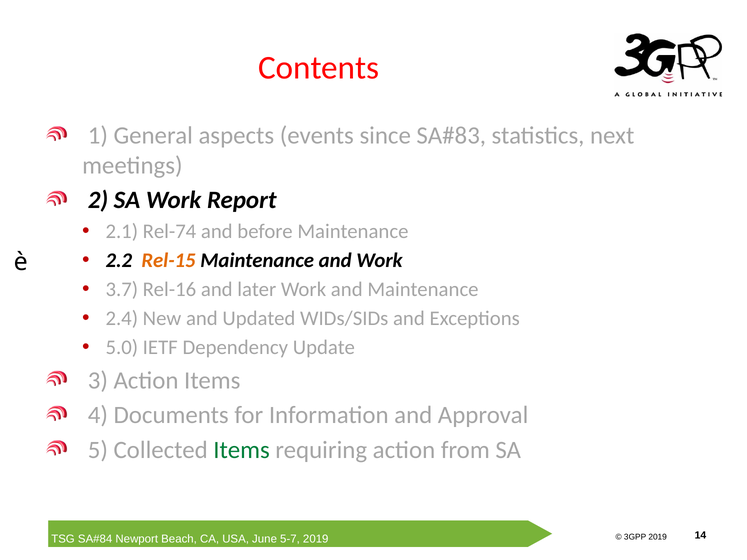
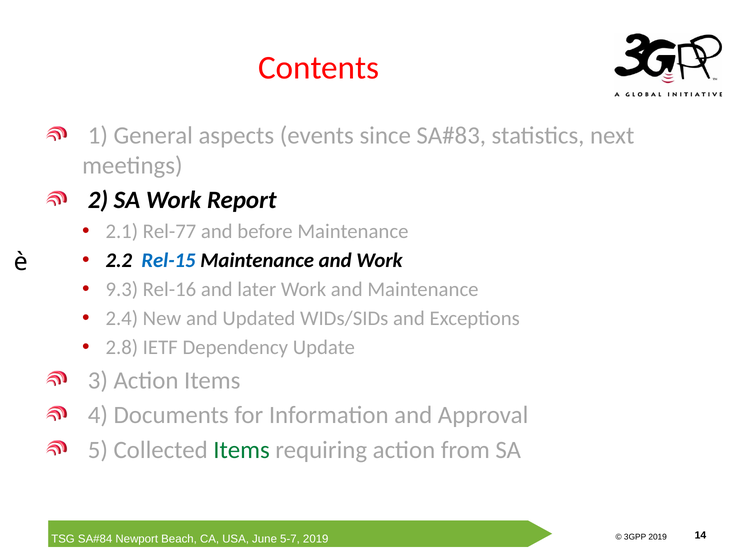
Rel-74: Rel-74 -> Rel-77 (169, 232)
Rel-15 colour: orange -> blue (169, 261)
3.7: 3.7 -> 9.3 (122, 290)
5.0: 5.0 -> 2.8 (122, 348)
